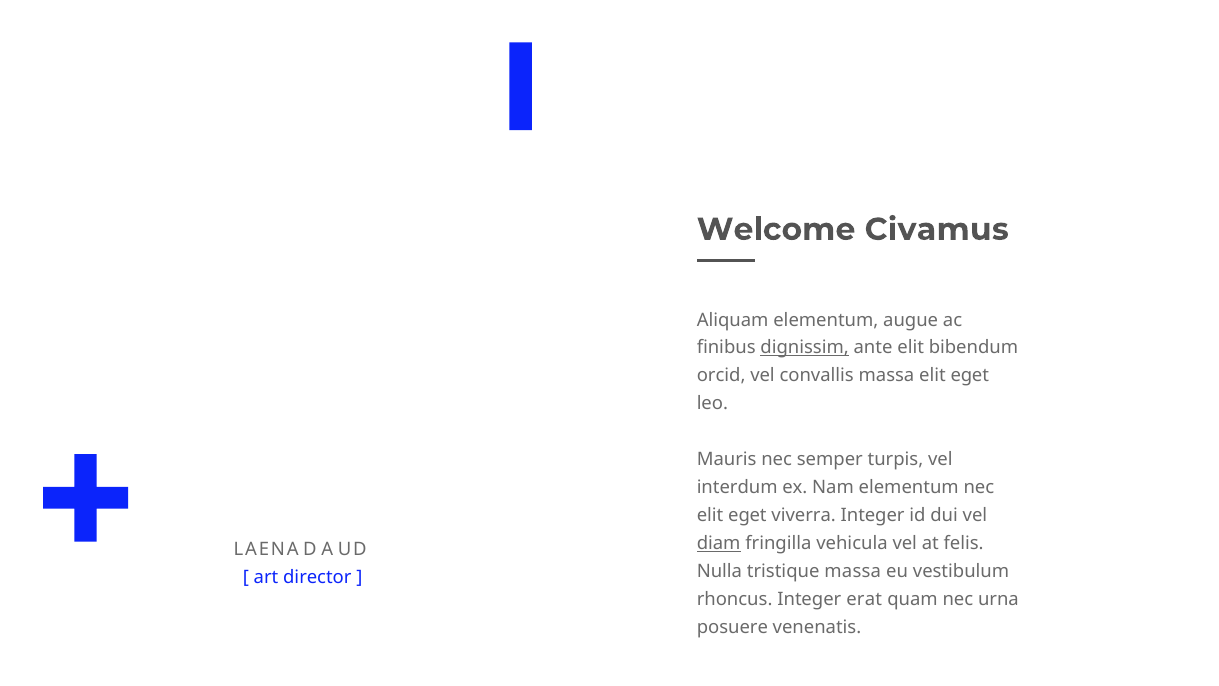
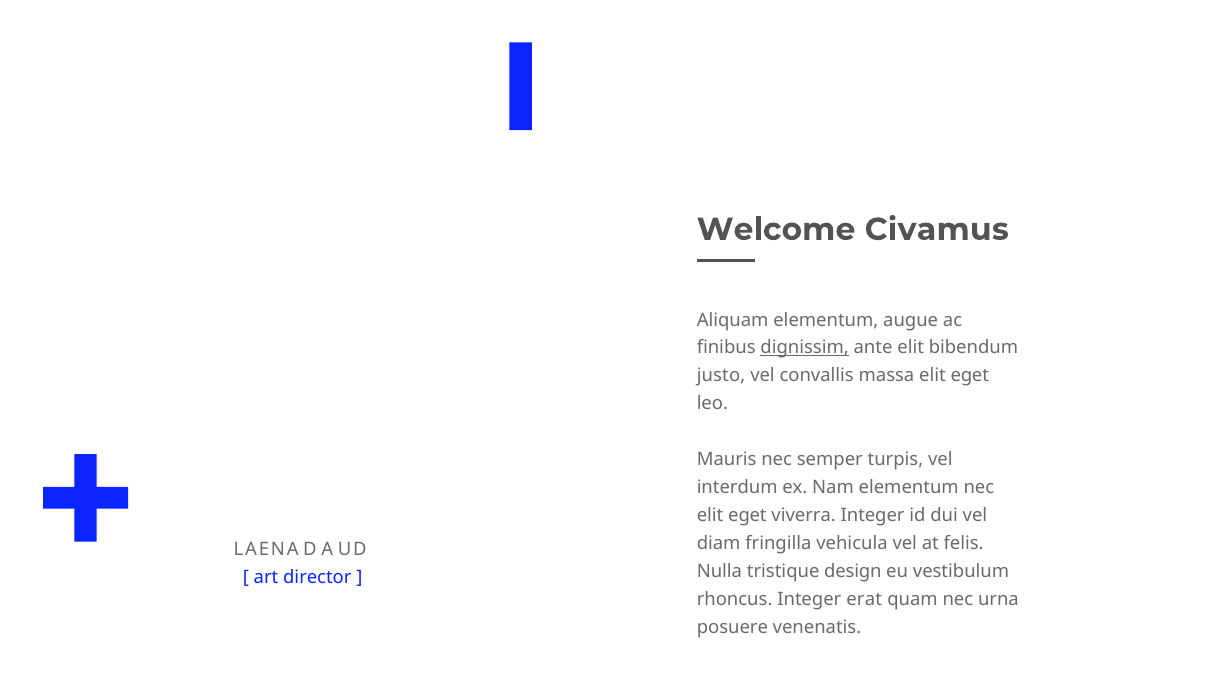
orcid: orcid -> justo (721, 376)
diam underline: present -> none (719, 544)
tristique massa: massa -> design (853, 571)
